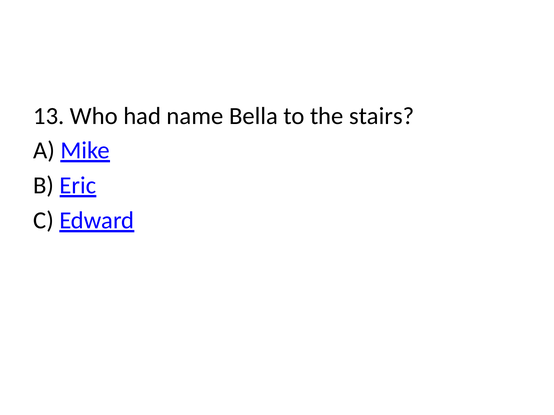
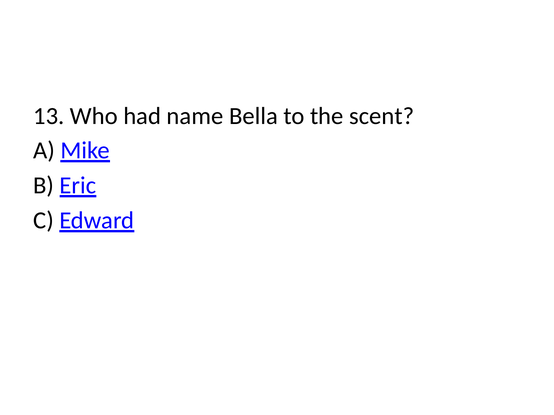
stairs: stairs -> scent (382, 116)
